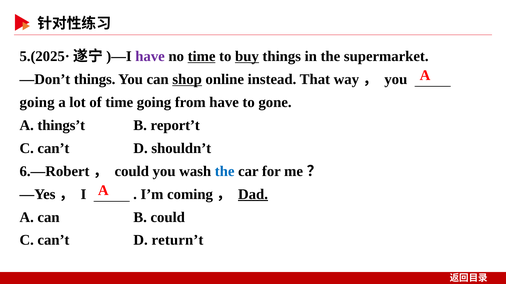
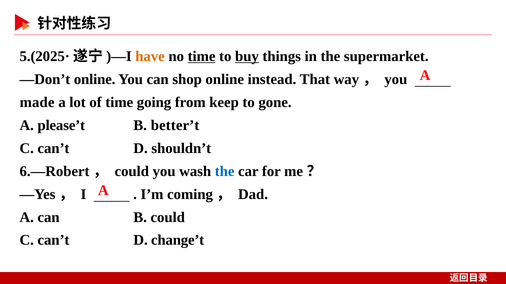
have colour: purple -> orange (150, 56)
—Don’t things: things -> online (95, 79)
shop underline: present -> none (187, 79)
going: going -> made (37, 103)
from have: have -> keep (224, 103)
things’t: things’t -> please’t (61, 126)
report’t: report’t -> better’t (175, 126)
Dad underline: present -> none (253, 195)
return’t: return’t -> change’t (178, 241)
